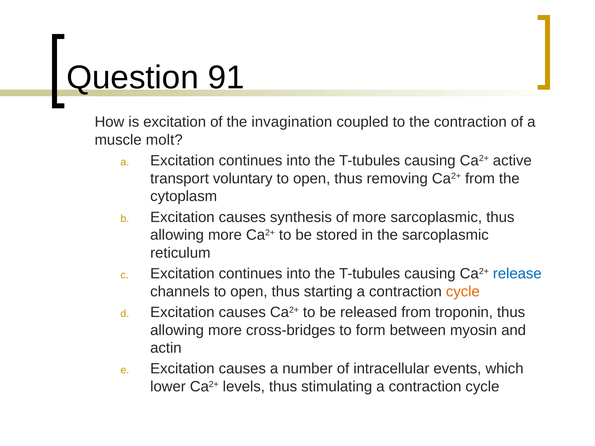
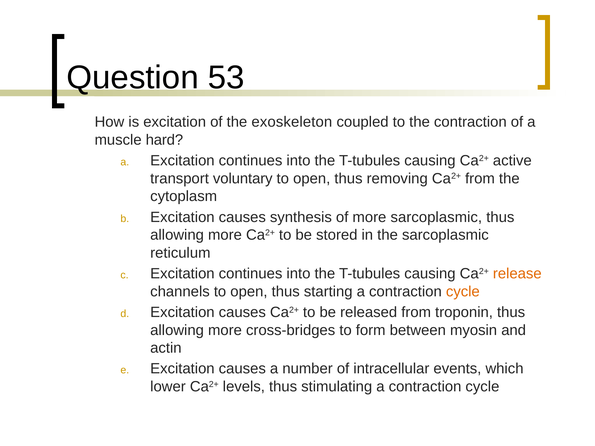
91: 91 -> 53 (226, 78)
invagination: invagination -> exoskeleton (292, 122)
molt: molt -> hard (164, 140)
release colour: blue -> orange (517, 274)
